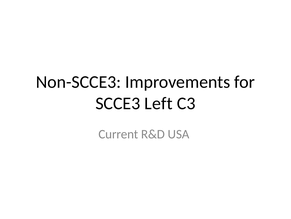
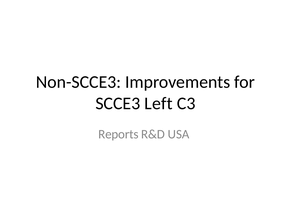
Current: Current -> Reports (118, 134)
